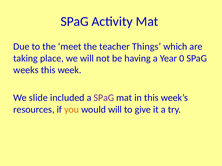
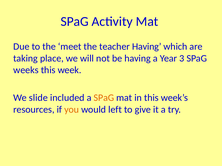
teacher Things: Things -> Having (147, 47)
0: 0 -> 3 (182, 58)
SPaG colour: purple -> orange (104, 98)
would will: will -> left (115, 110)
